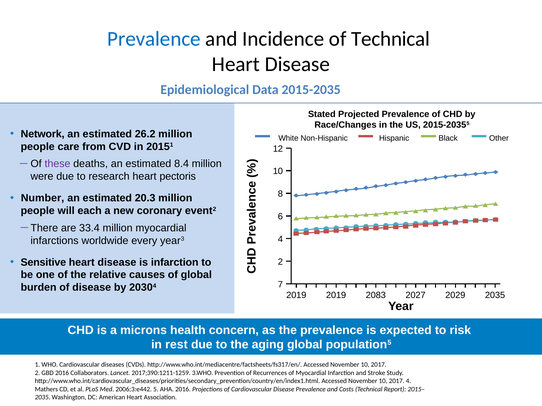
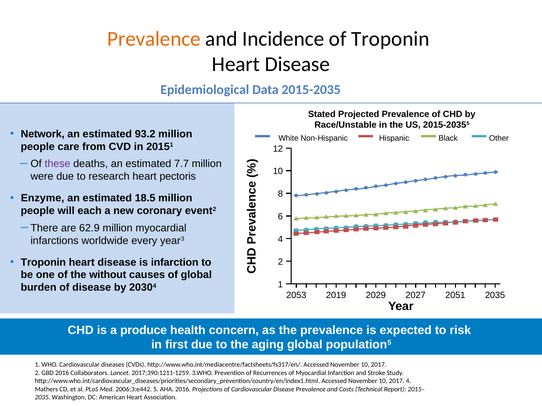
Prevalence colour: blue -> orange (154, 39)
of Technical: Technical -> Troponin (390, 39)
Race/Changes: Race/Changes -> Race/Unstable (345, 125)
26.2: 26.2 -> 93.2 (145, 134)
8.4: 8.4 -> 7.7 (182, 164)
Number: Number -> Enzyme (43, 198)
20.3: 20.3 -> 18.5 (145, 198)
33.4: 33.4 -> 62.9 (89, 228)
Sensitive: Sensitive -> Troponin (43, 263)
relative: relative -> without (108, 275)
20304 7: 7 -> 1 (280, 285)
2019: 2019 -> 2053 (296, 296)
2083: 2083 -> 2029 (376, 296)
2029: 2029 -> 2051 (455, 296)
microns: microns -> produce (144, 331)
rest: rest -> first (177, 345)
